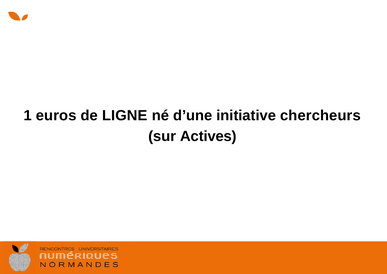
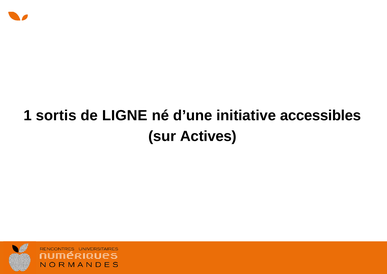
euros: euros -> sortis (56, 115)
chercheurs: chercheurs -> accessibles (321, 115)
